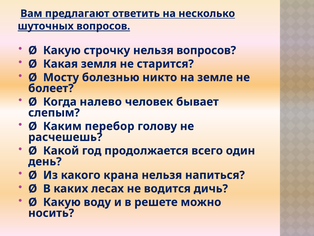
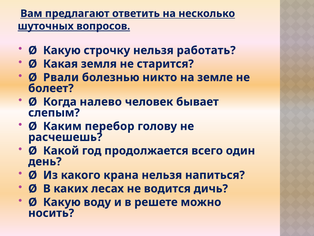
нельзя вопросов: вопросов -> работать (206, 50)
Мосту: Мосту -> Рвали (61, 77)
